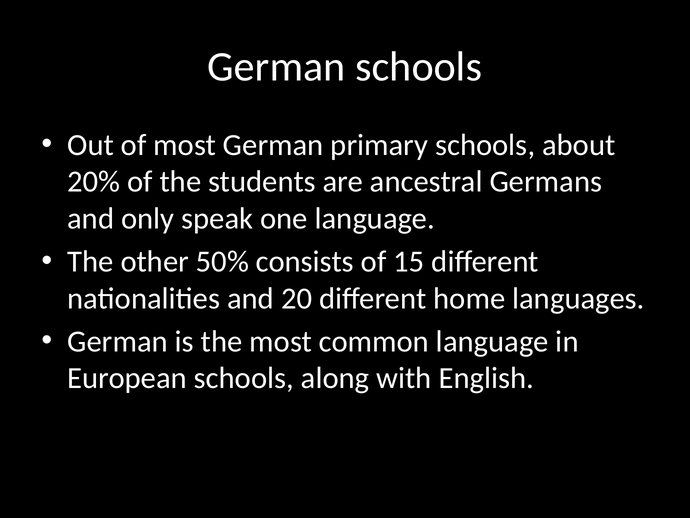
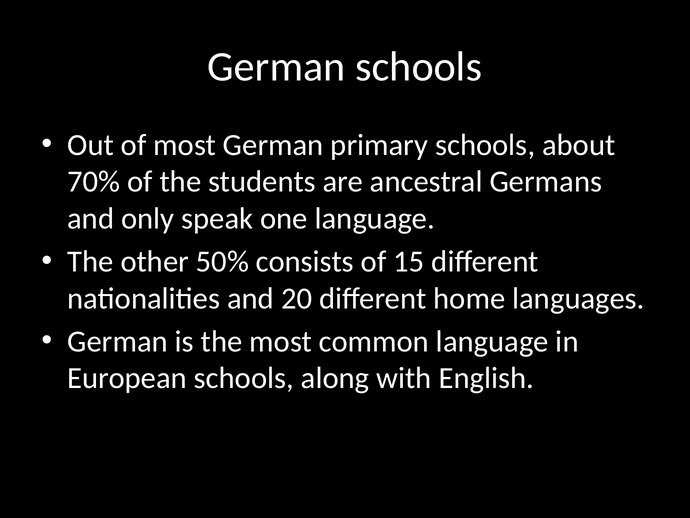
20%: 20% -> 70% (94, 182)
